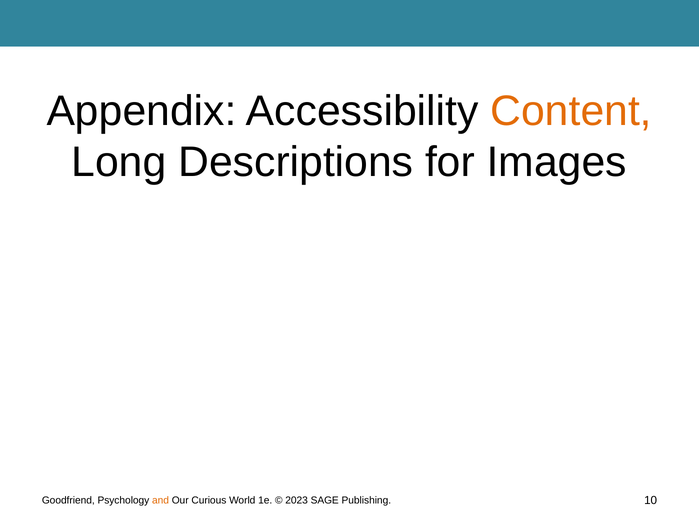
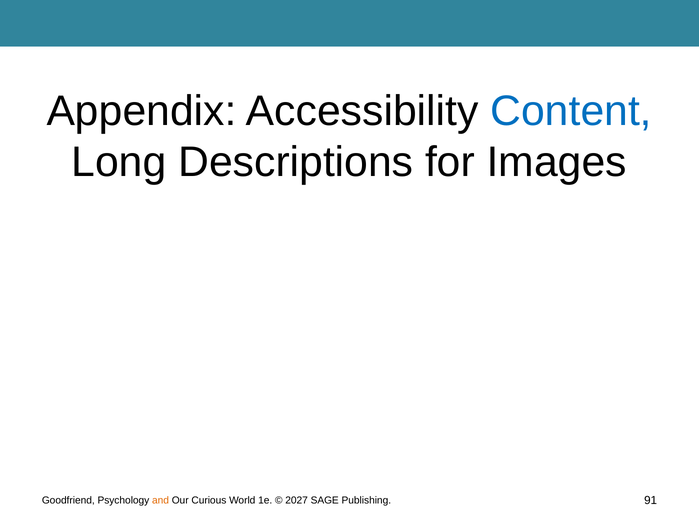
Content colour: orange -> blue (571, 111)
2023: 2023 -> 2027 (297, 501)
10: 10 -> 91 (651, 501)
